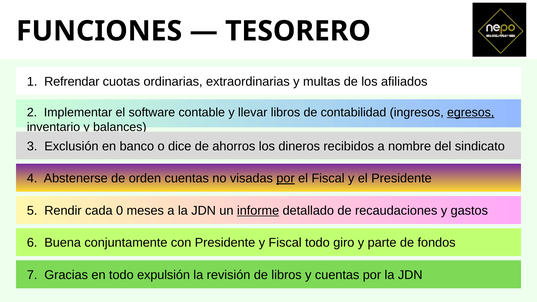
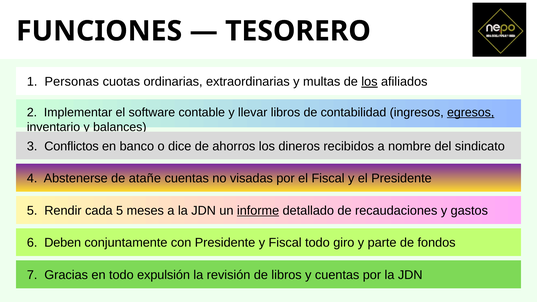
Refrendar: Refrendar -> Personas (72, 82)
los underline: none -> present (369, 82)
Exclusión: Exclusión -> Conflictos (72, 146)
orden: orden -> atañe (145, 178)
por underline: present -> none (286, 178)
cada 0: 0 -> 5 (120, 211)
Buena: Buena -> Deben (63, 243)
